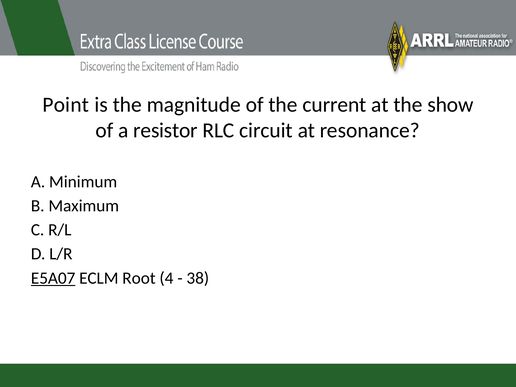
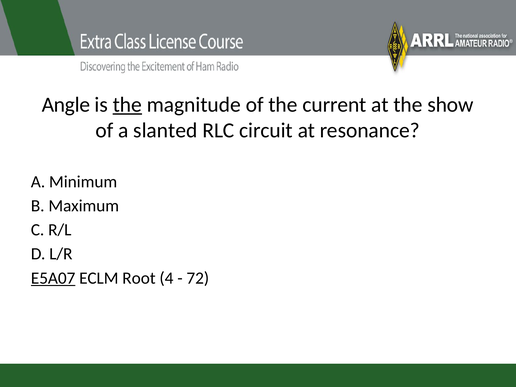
Point: Point -> Angle (66, 105)
the underline: none -> present (127, 105)
resistor: resistor -> slanted (165, 130)
38: 38 -> 72 (198, 278)
